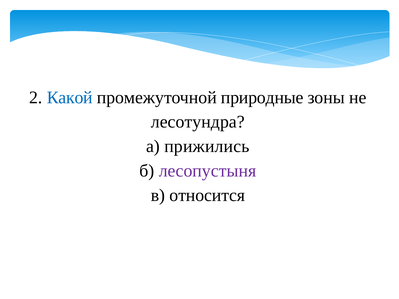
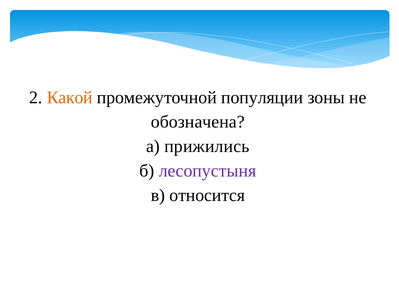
Какой colour: blue -> orange (70, 98)
природные: природные -> популяции (262, 98)
лесотундра: лесотундра -> обозначена (198, 122)
